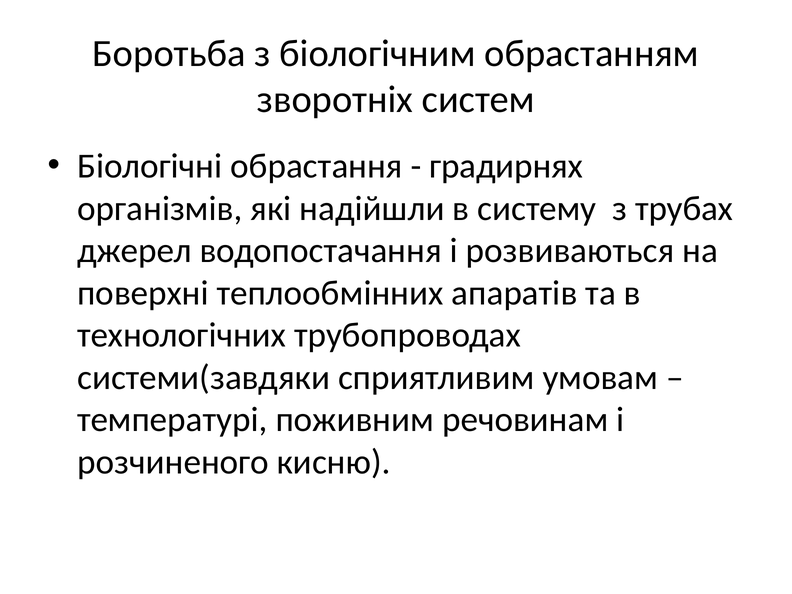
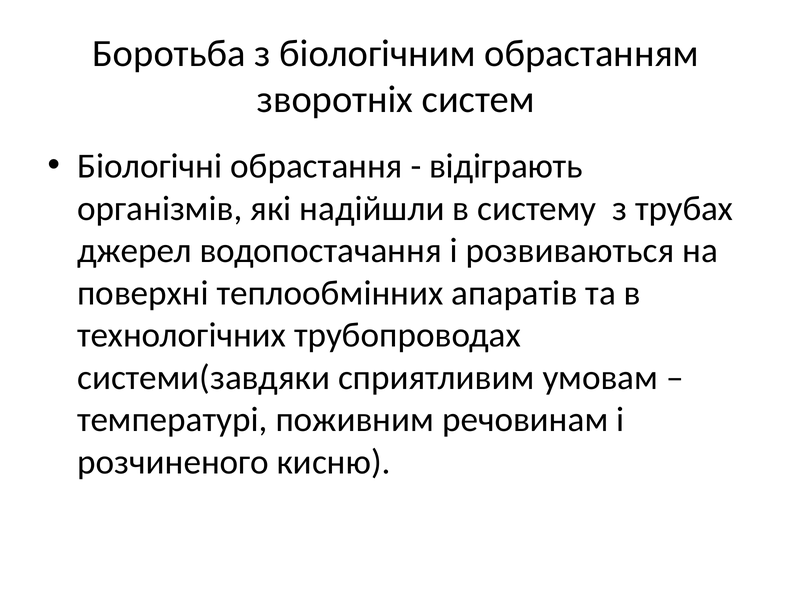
градирнях: градирнях -> відіграють (506, 166)
